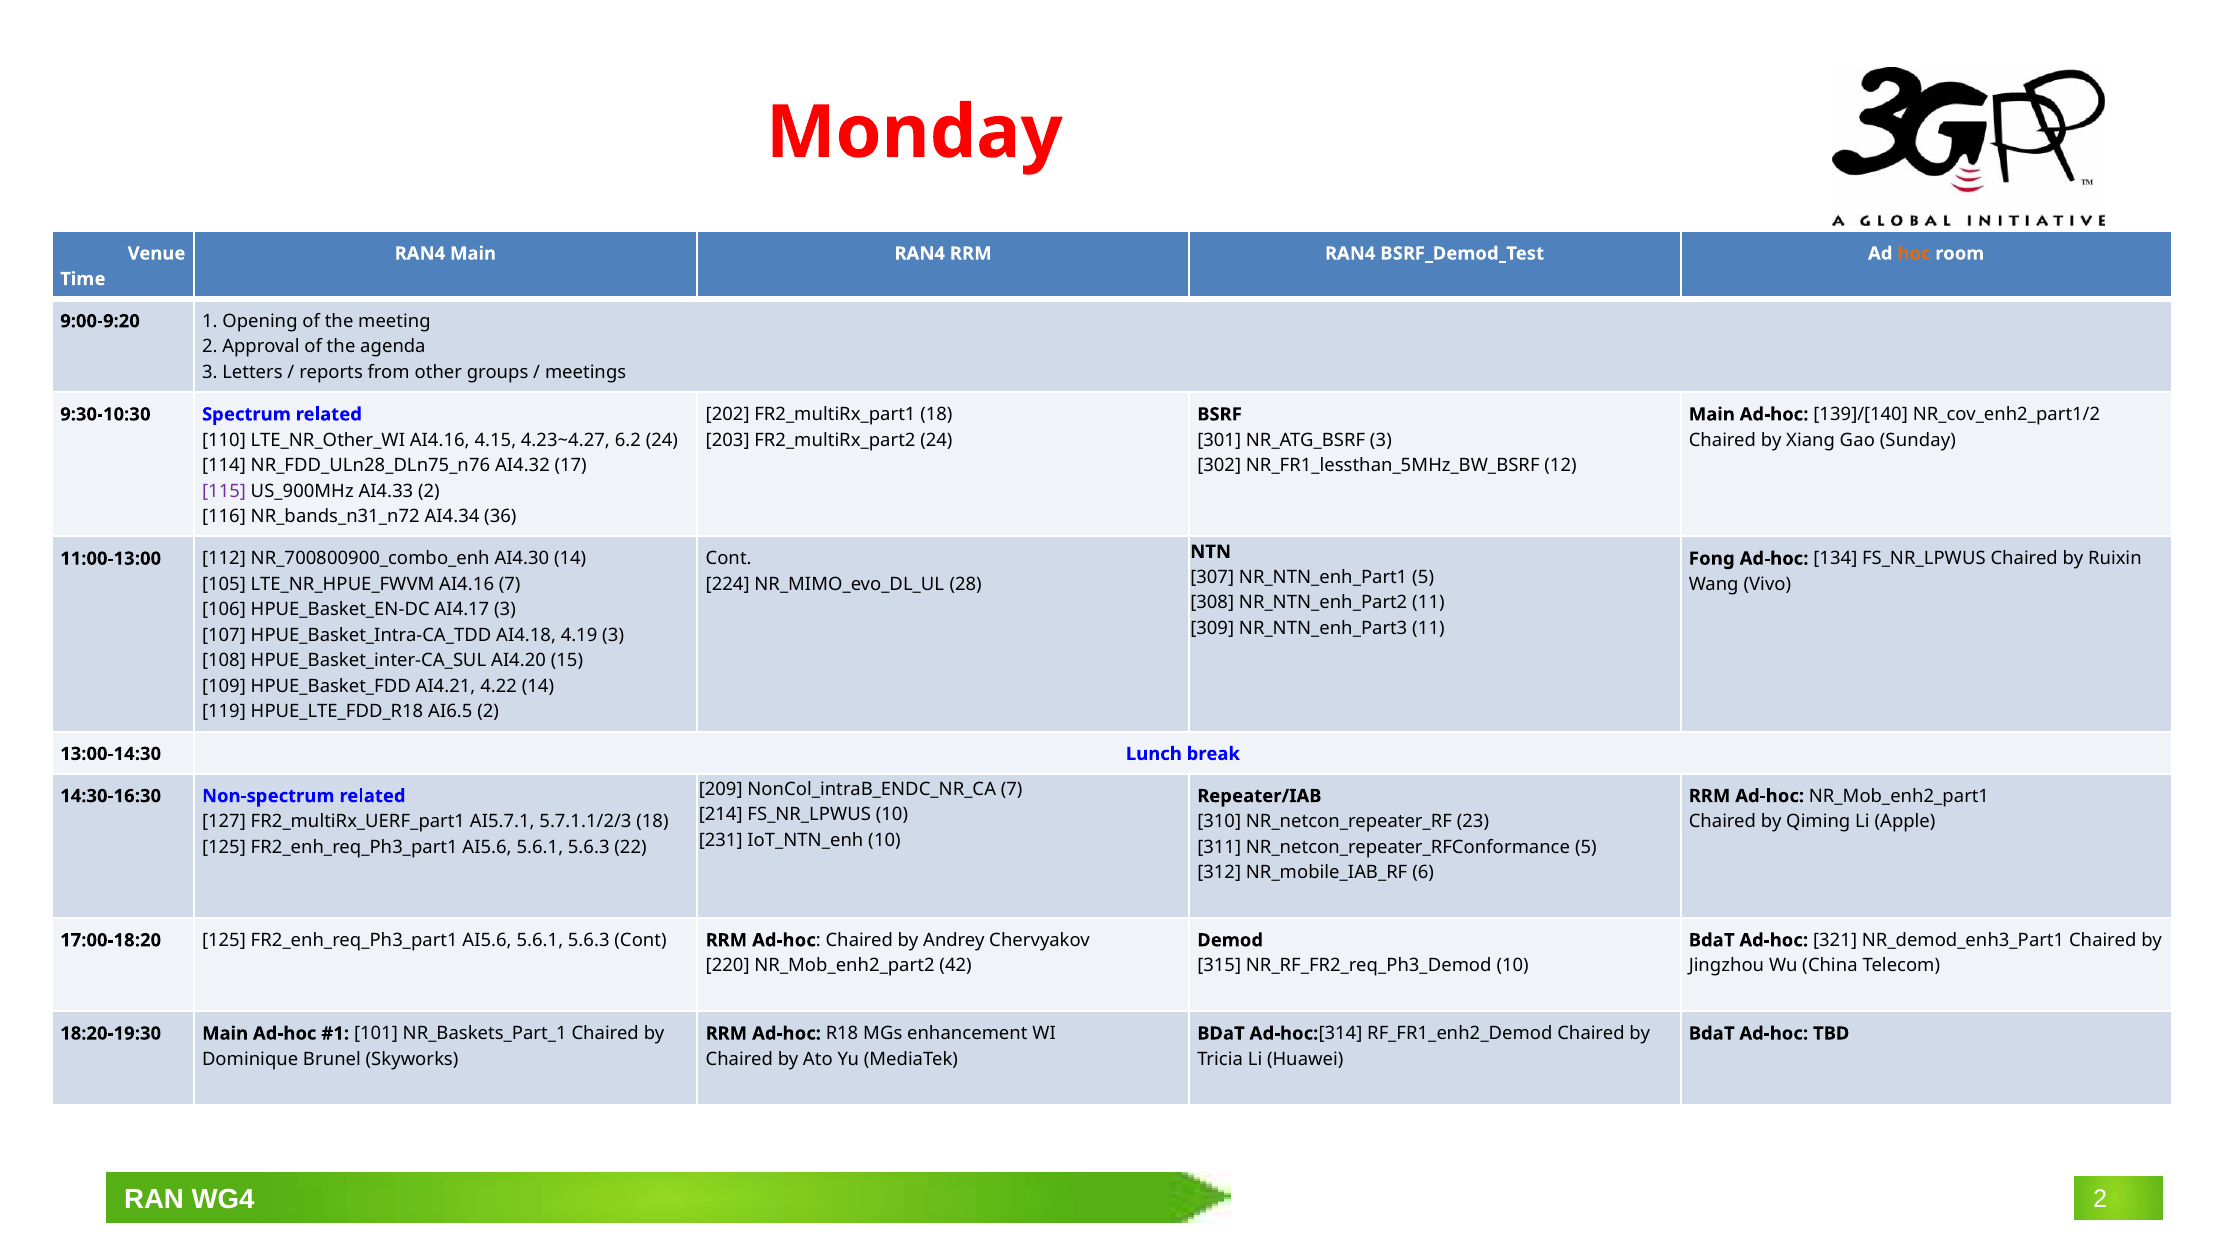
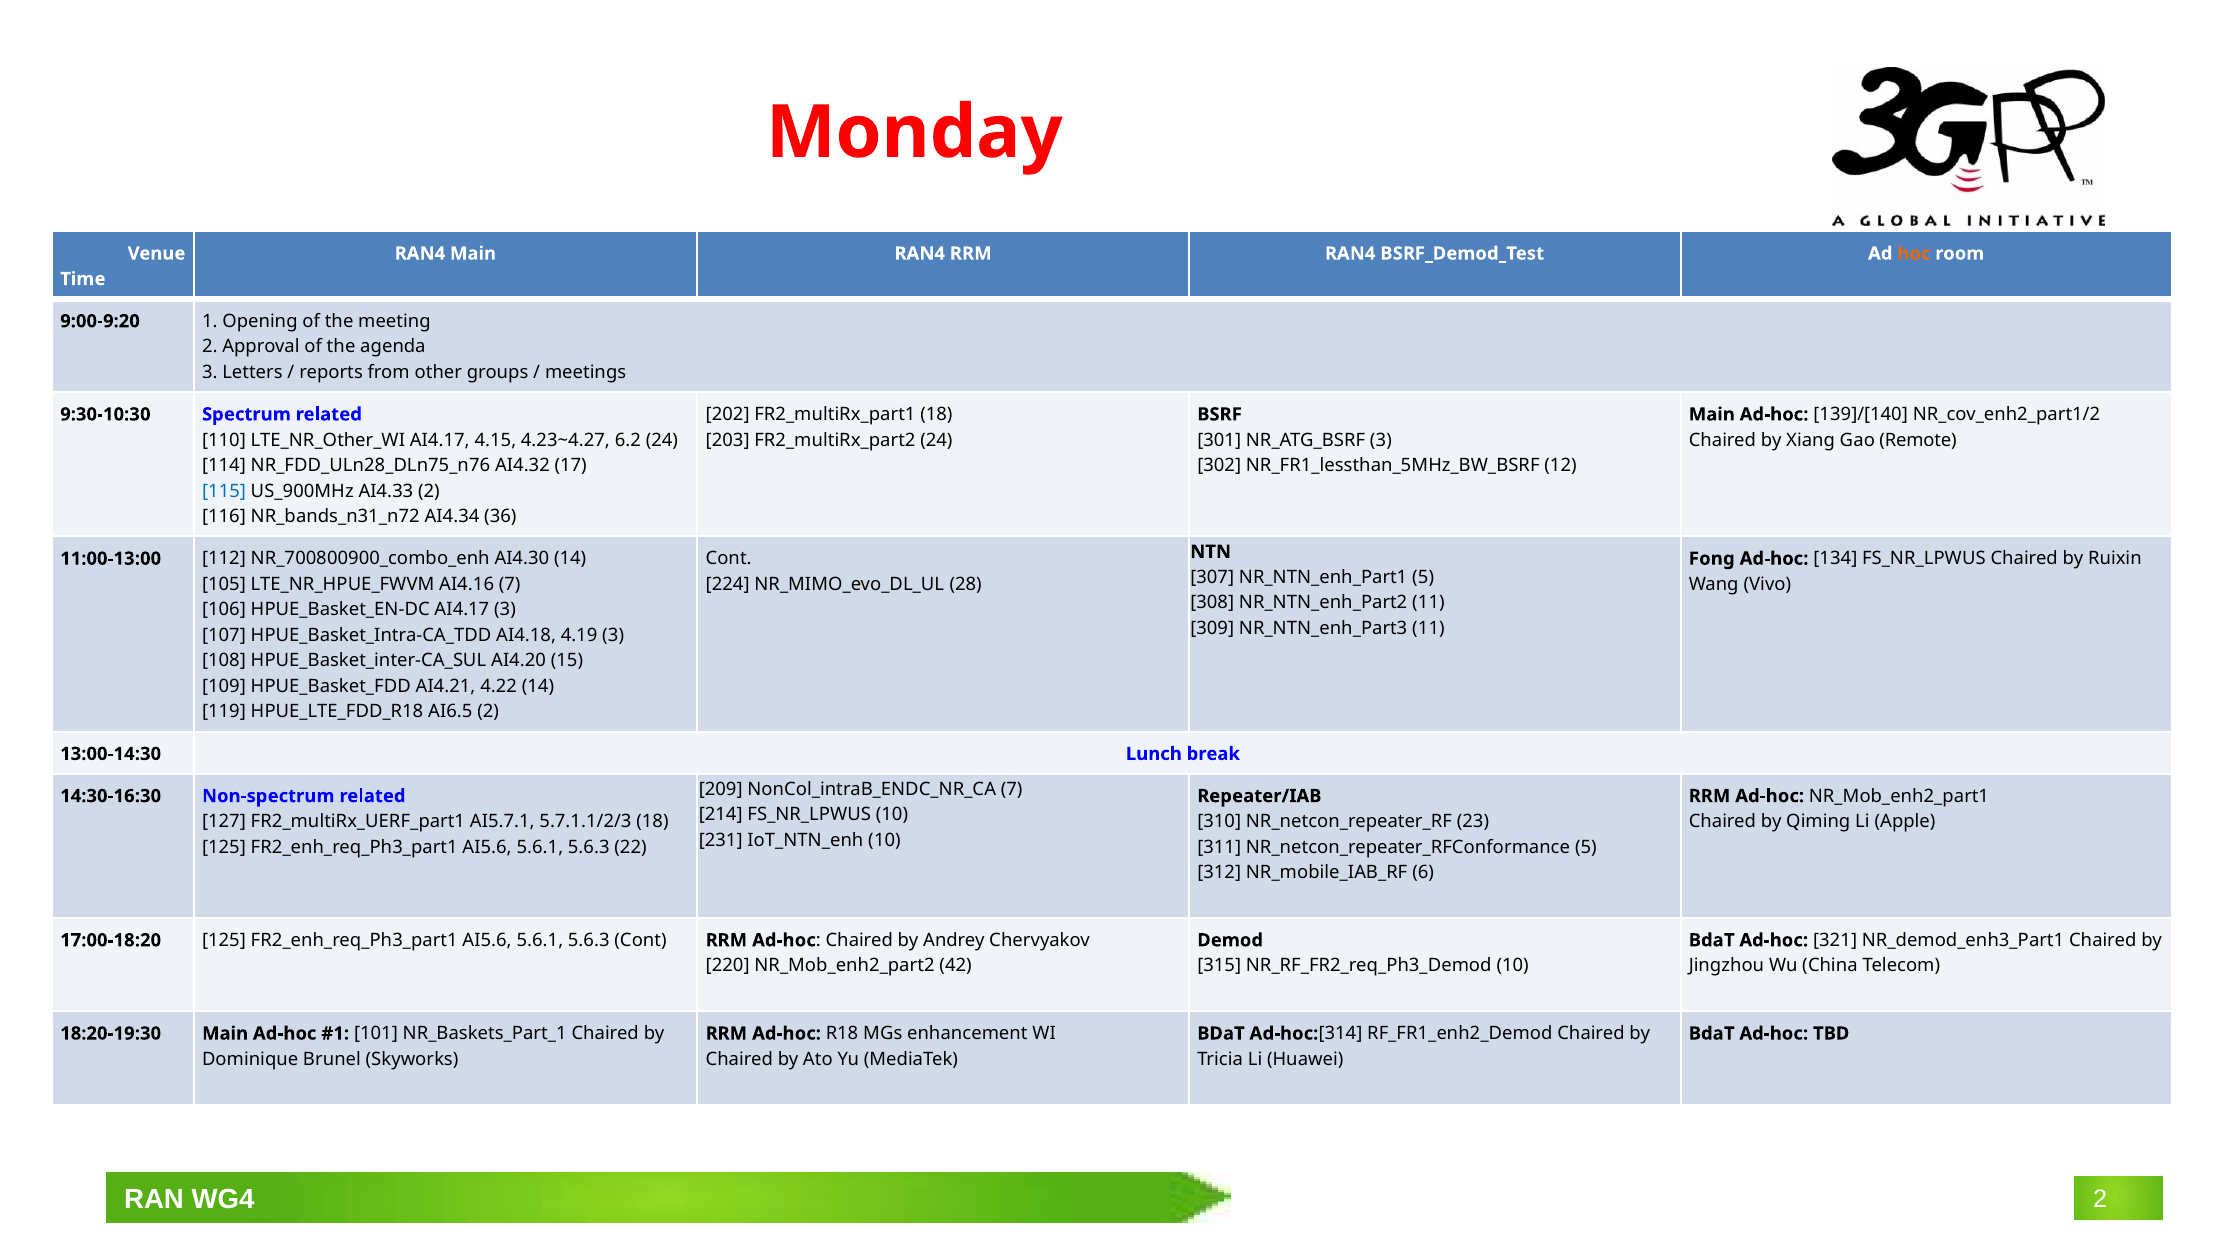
AI4.16: AI4.16 -> AI4.17 (440, 440)
Sunday: Sunday -> Remote (1918, 440)
115 colour: purple -> blue (224, 491)
